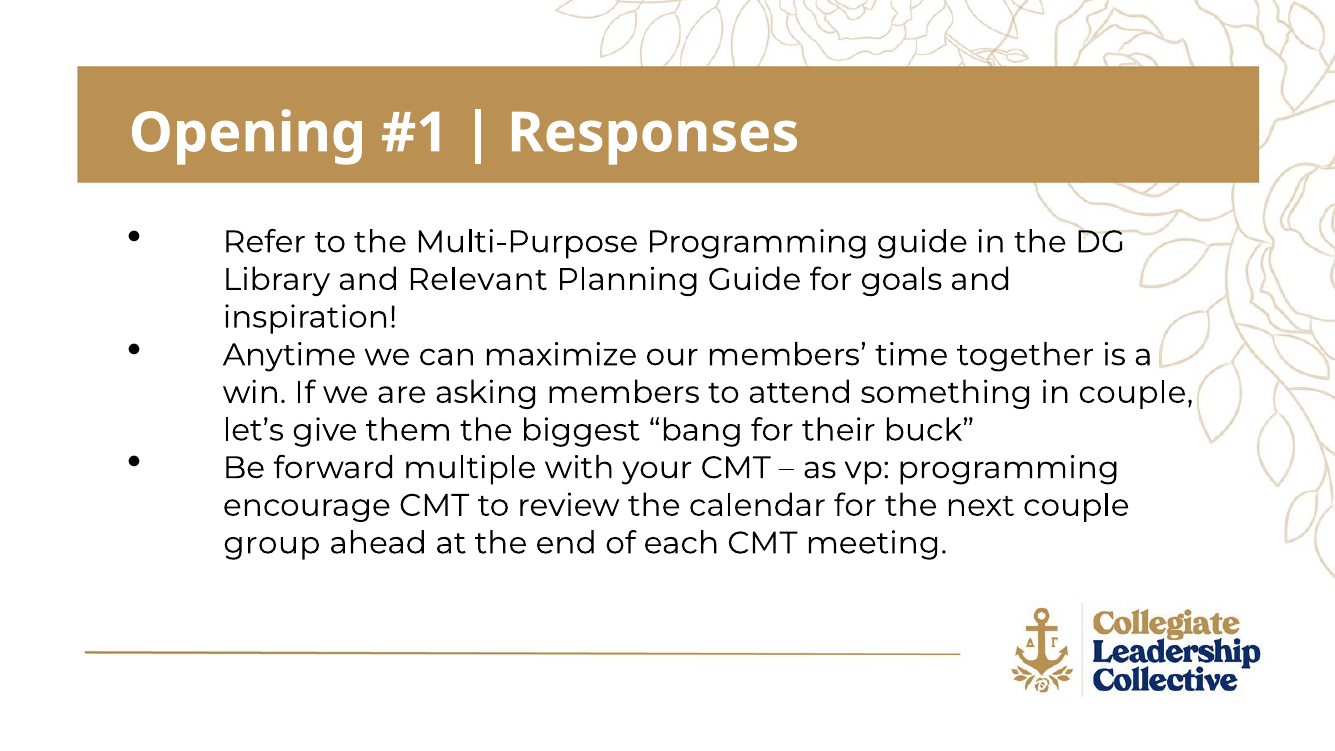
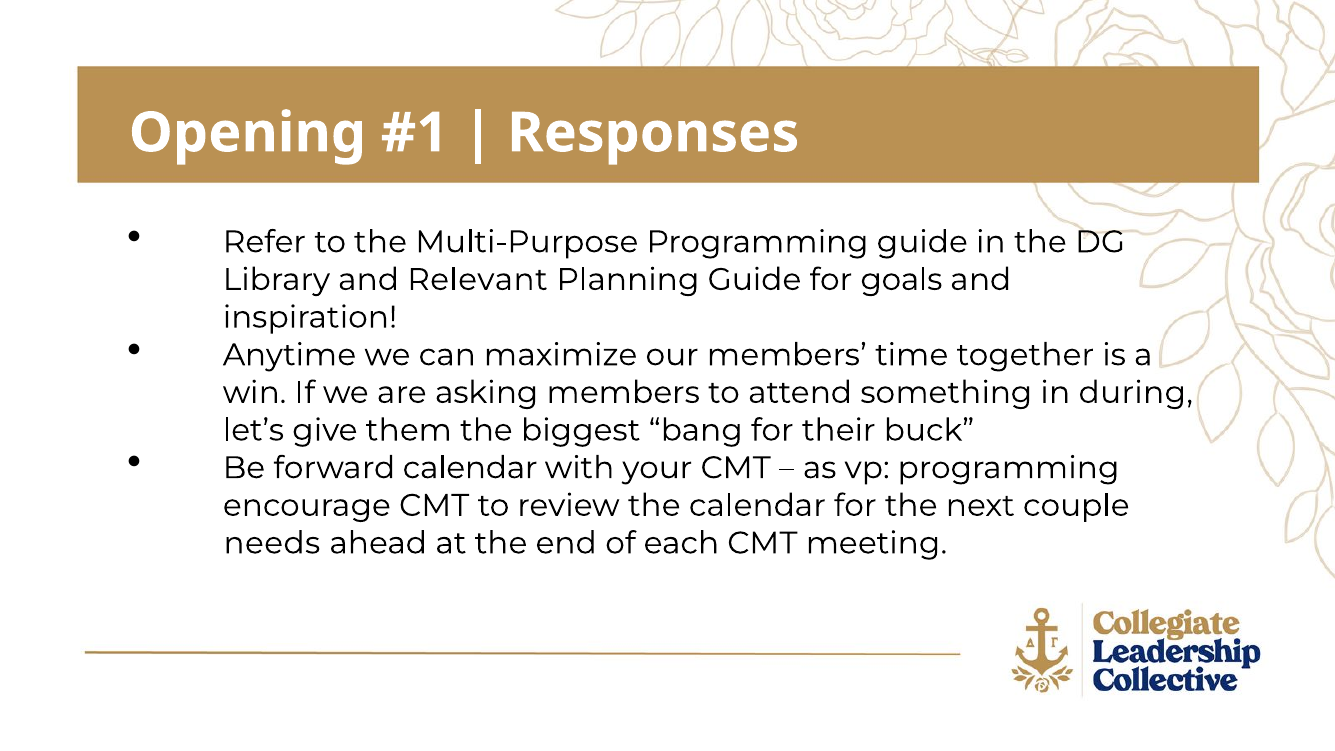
in couple: couple -> during (1136, 393)
forward multiple: multiple -> calendar (470, 468)
group: group -> needs (272, 543)
